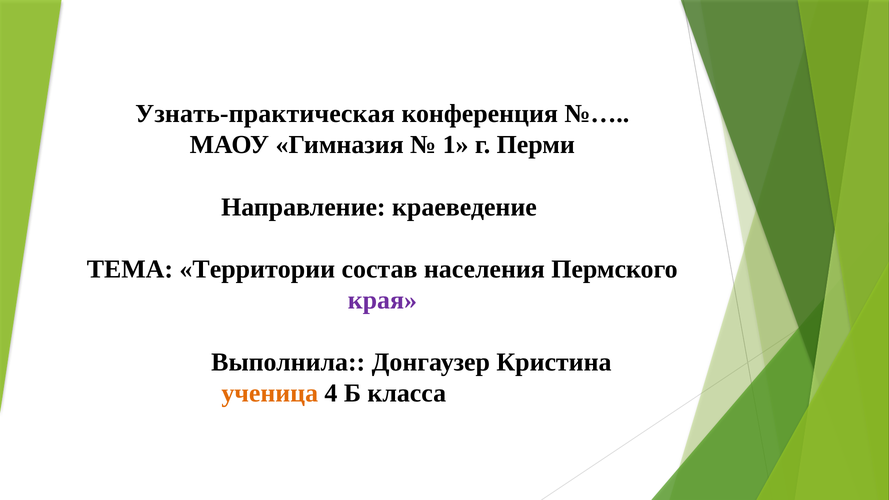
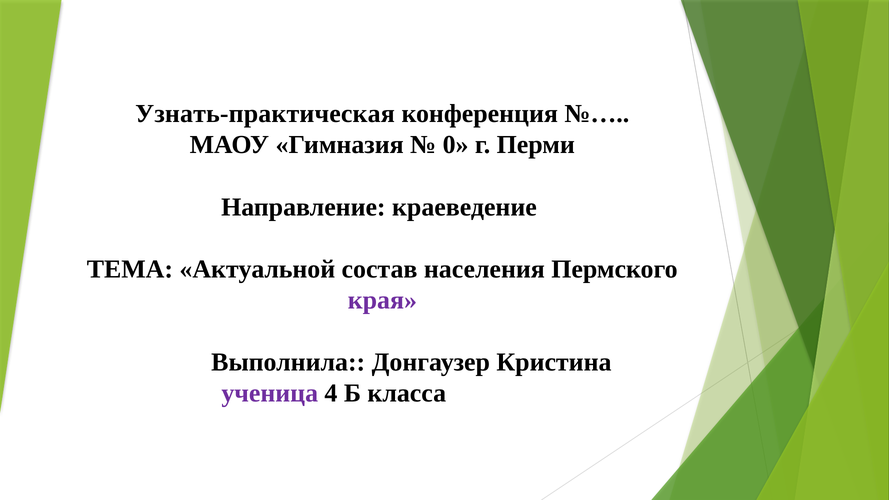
1: 1 -> 0 (456, 145)
Территории: Территории -> Актуальной (257, 269)
ученица colour: orange -> purple (270, 393)
